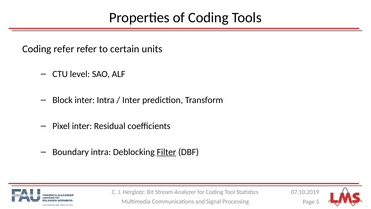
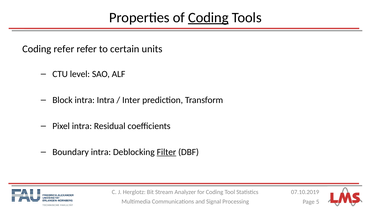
Coding underline: none -> present (208, 17)
Block inter: inter -> intra (85, 100)
Pixel inter: inter -> intra (82, 126)
